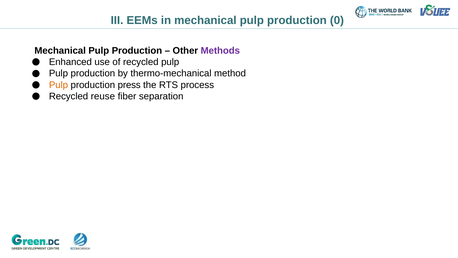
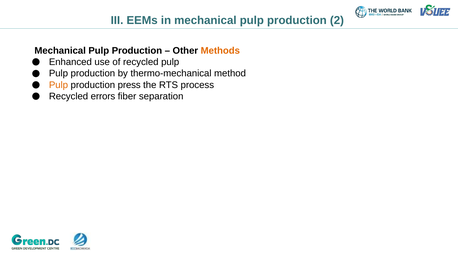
0: 0 -> 2 (337, 20)
Methods colour: purple -> orange (220, 50)
reuse: reuse -> errors (103, 96)
